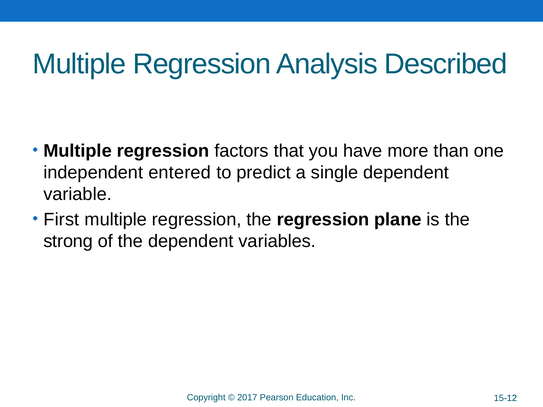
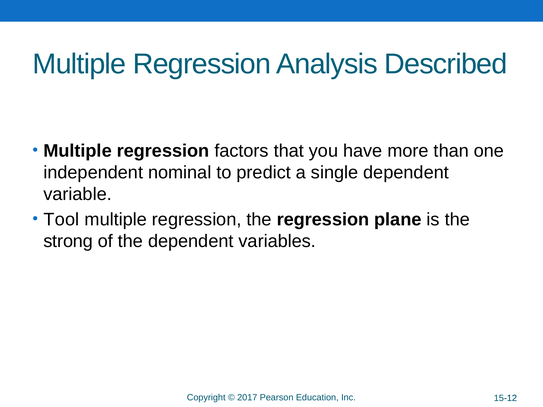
entered: entered -> nominal (180, 173)
First: First -> Tool (61, 220)
